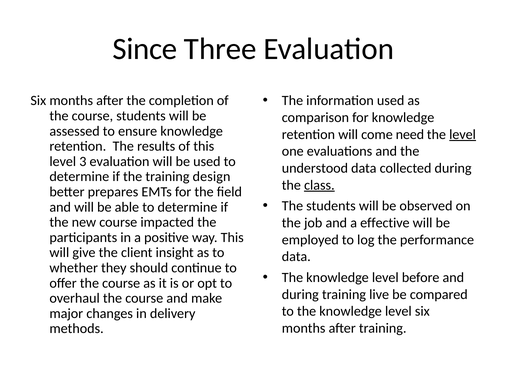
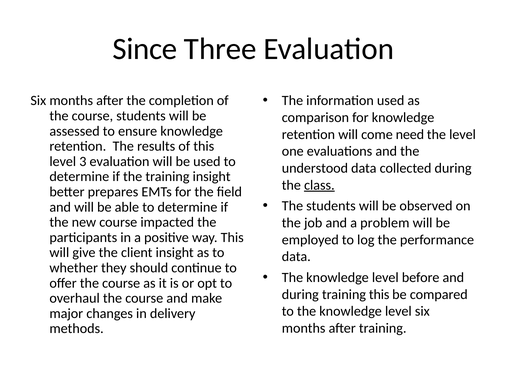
level underline: present -> none (463, 135)
training design: design -> insight (212, 177)
effective: effective -> problem (385, 223)
training live: live -> this (379, 295)
